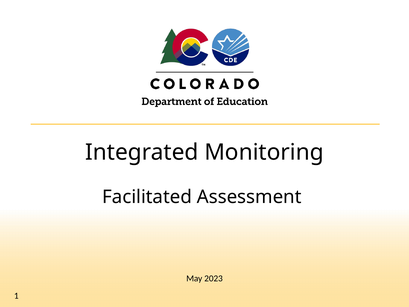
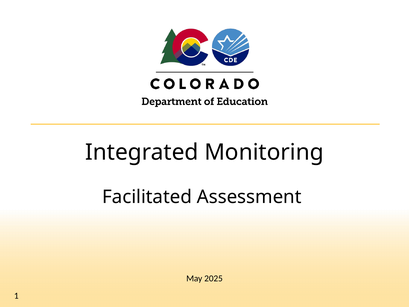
2023: 2023 -> 2025 (214, 278)
